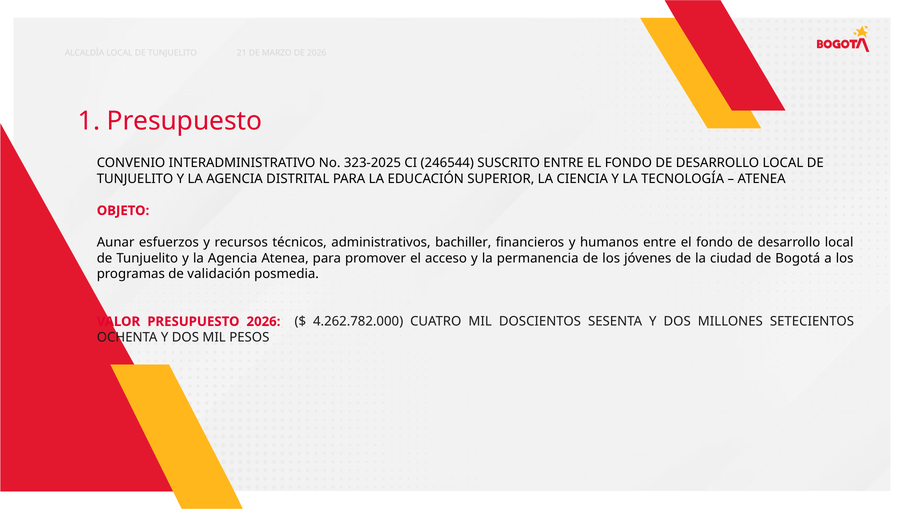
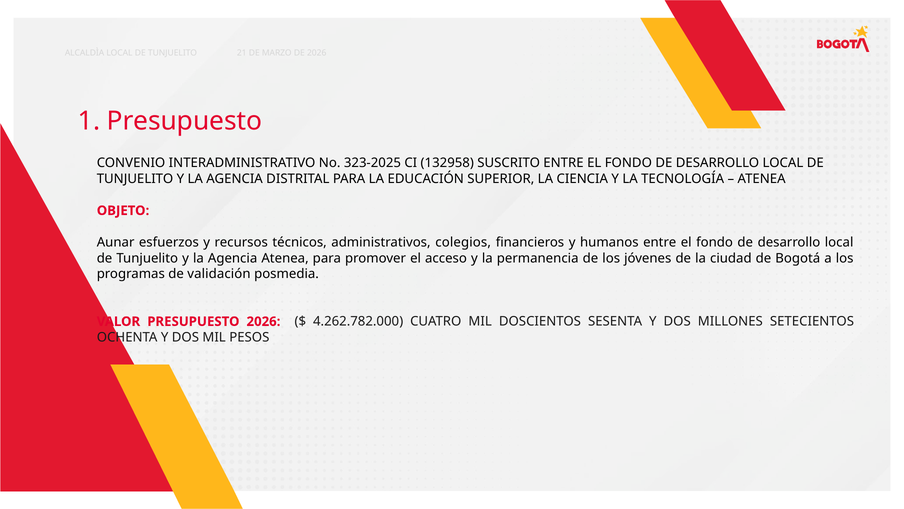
246544: 246544 -> 132958 (447, 163)
bachiller: bachiller -> colegios (463, 242)
